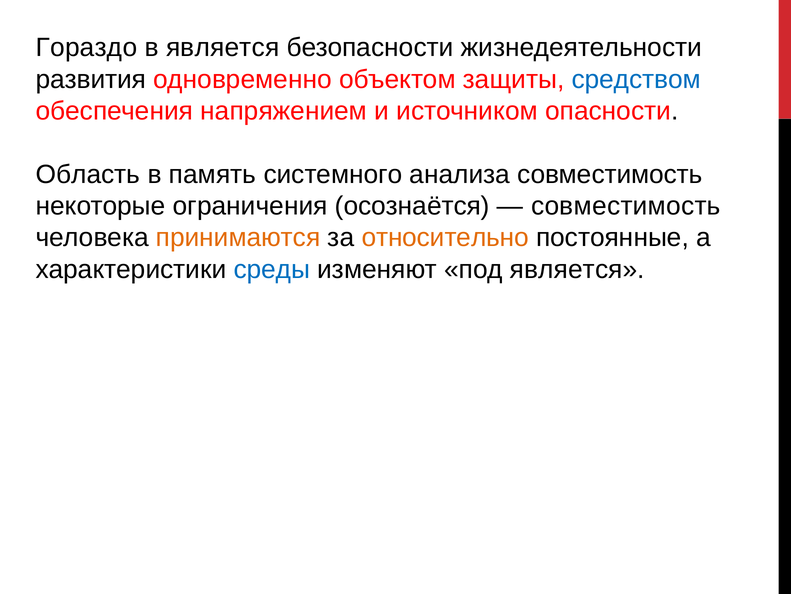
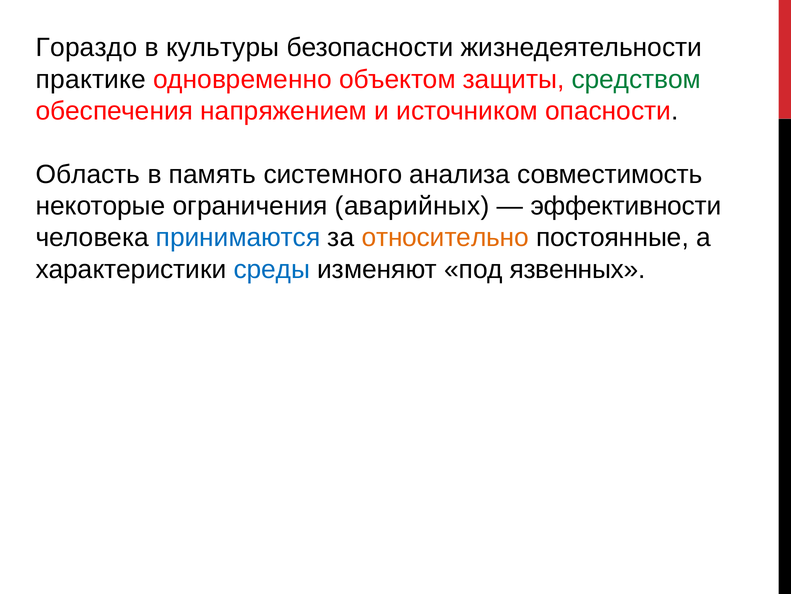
в является: является -> культуры (223, 48)
развития: развития -> практике (91, 79)
средством colour: blue -> green (636, 79)
осознаётся: осознаётся -> аварийных (412, 206)
совместимость: совместимость -> эффективности (626, 206)
принимаются colour: orange -> blue (238, 237)
под является: является -> язвенных (578, 269)
